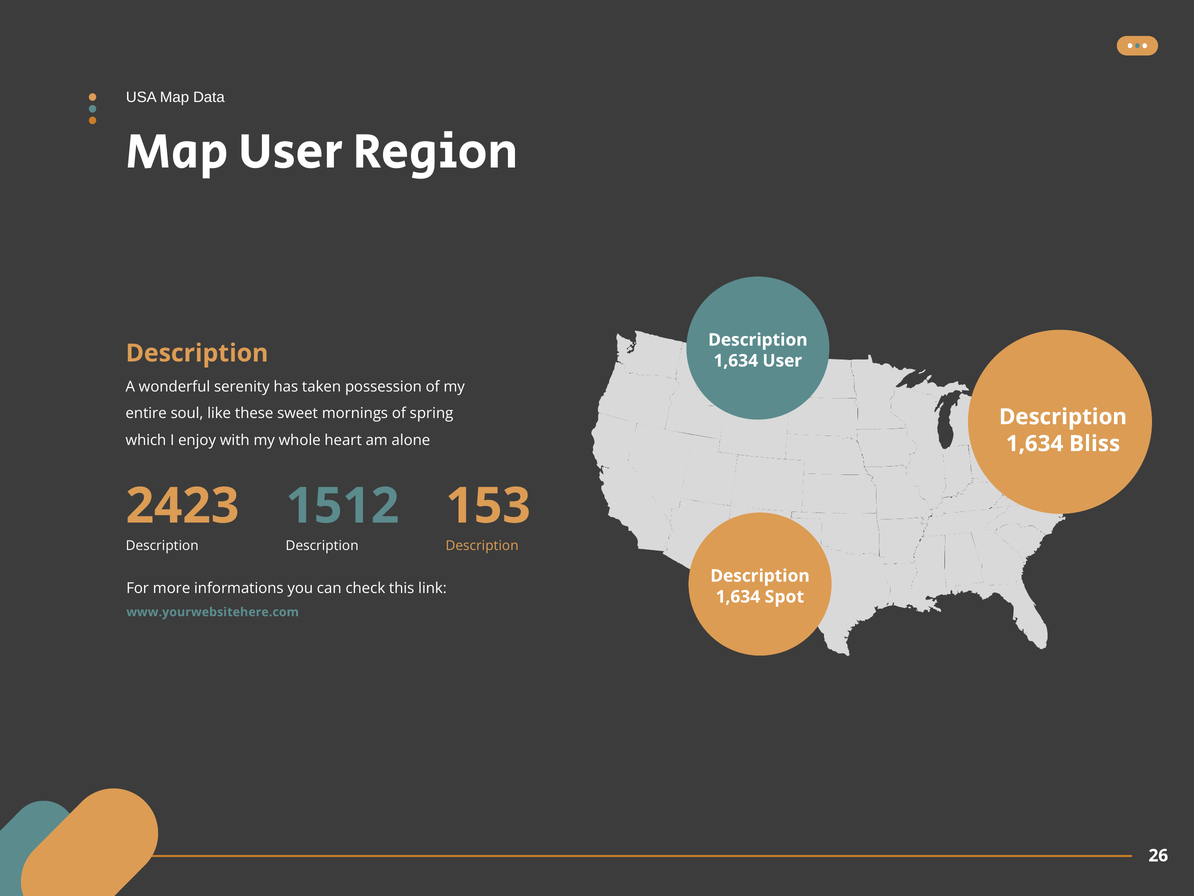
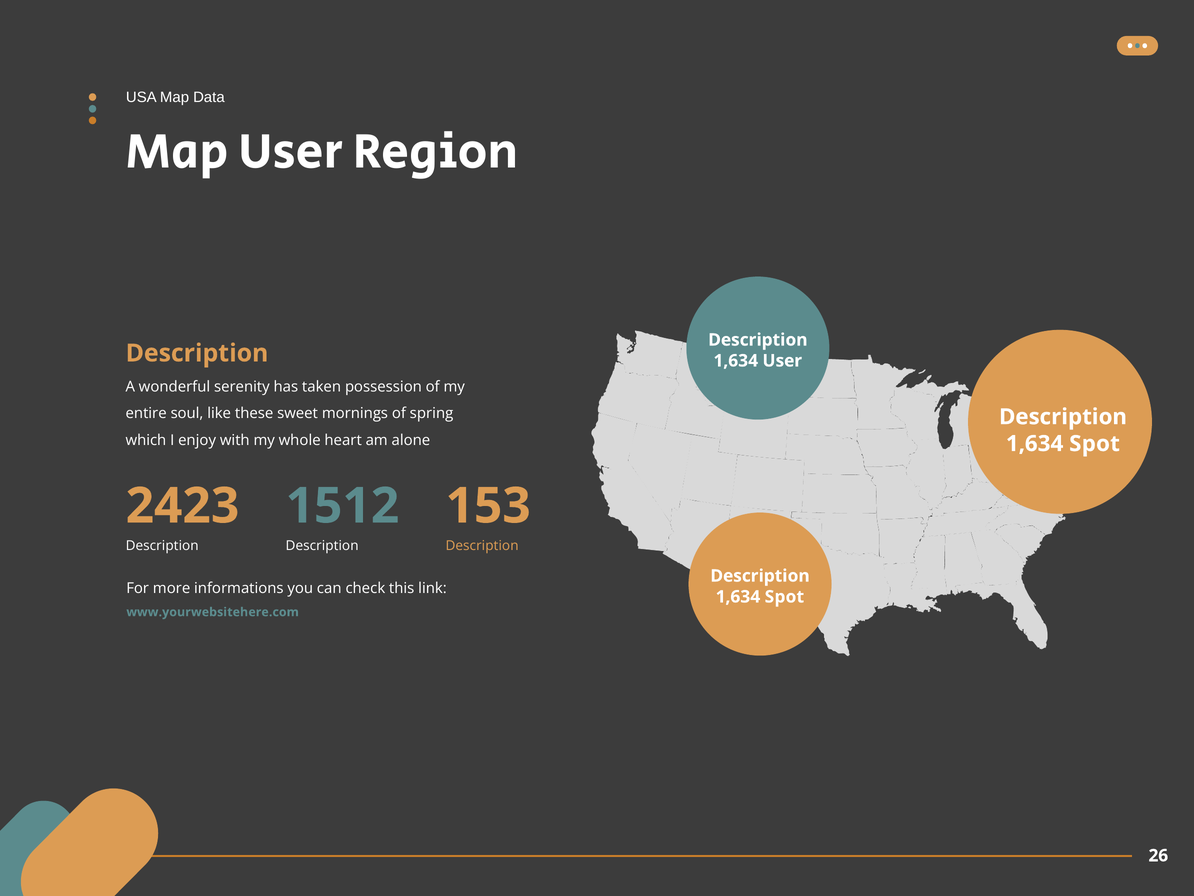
Bliss: Bliss -> Spot (1094, 443)
